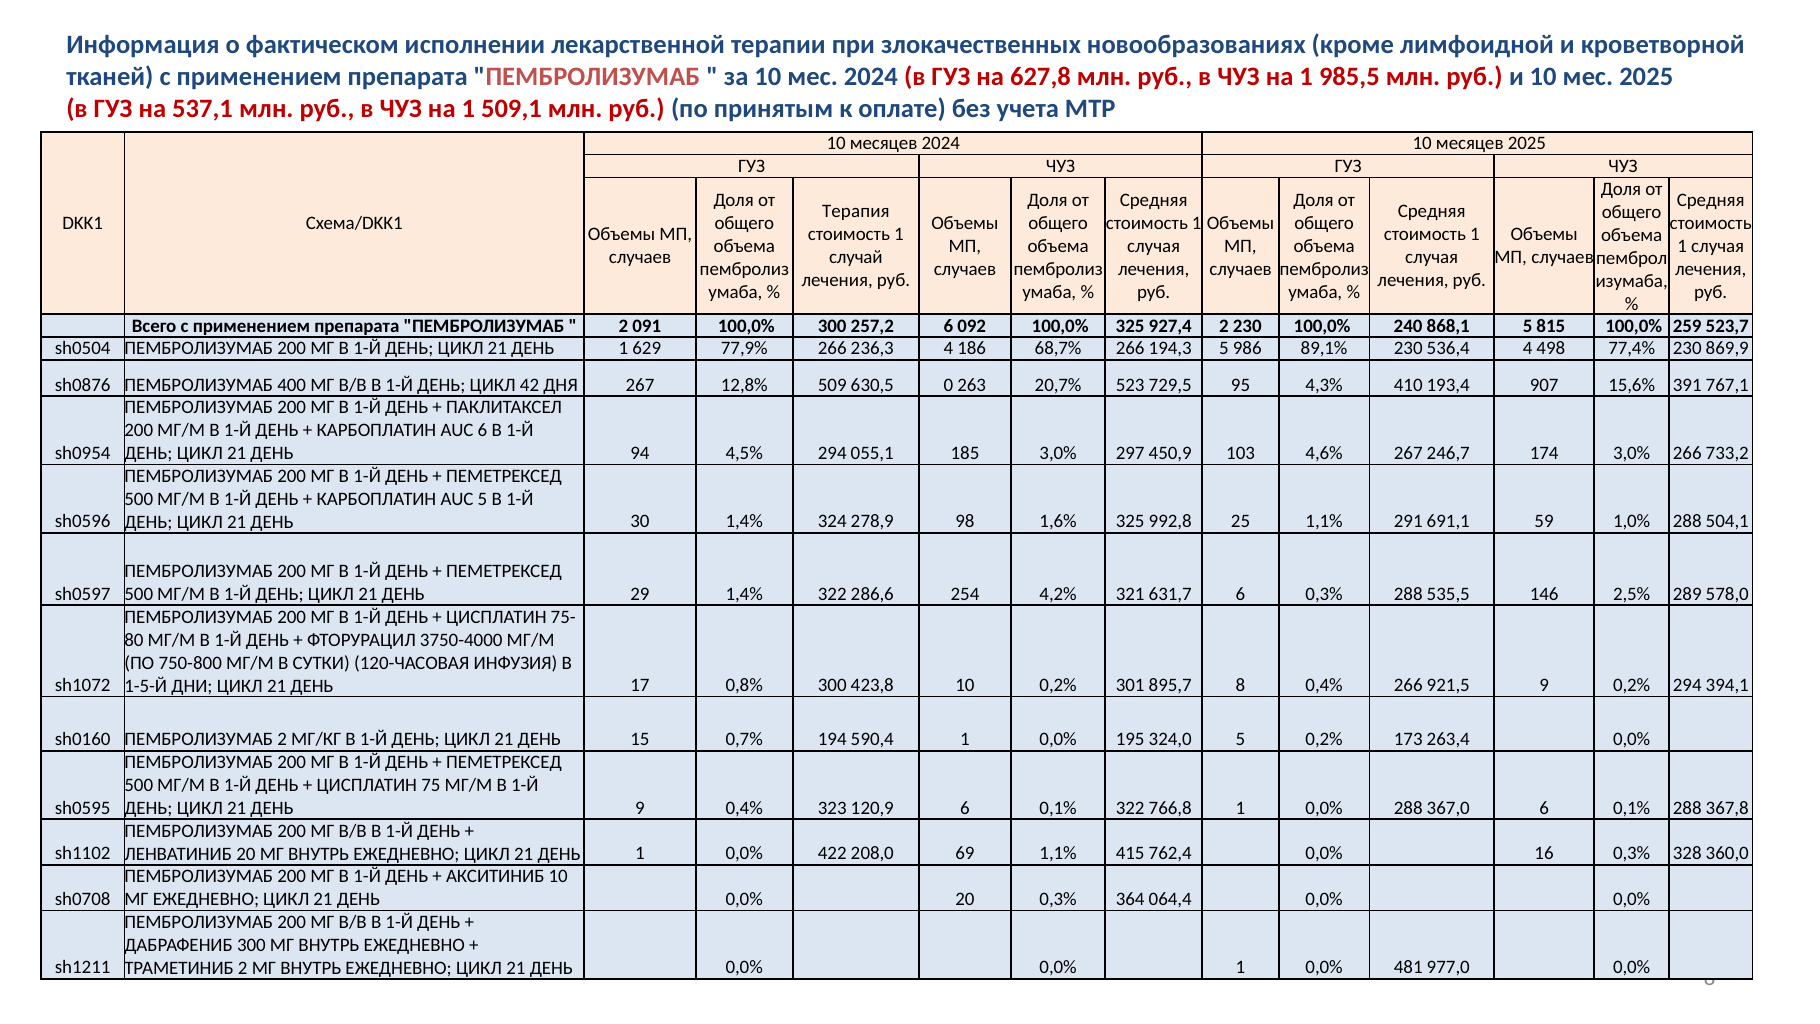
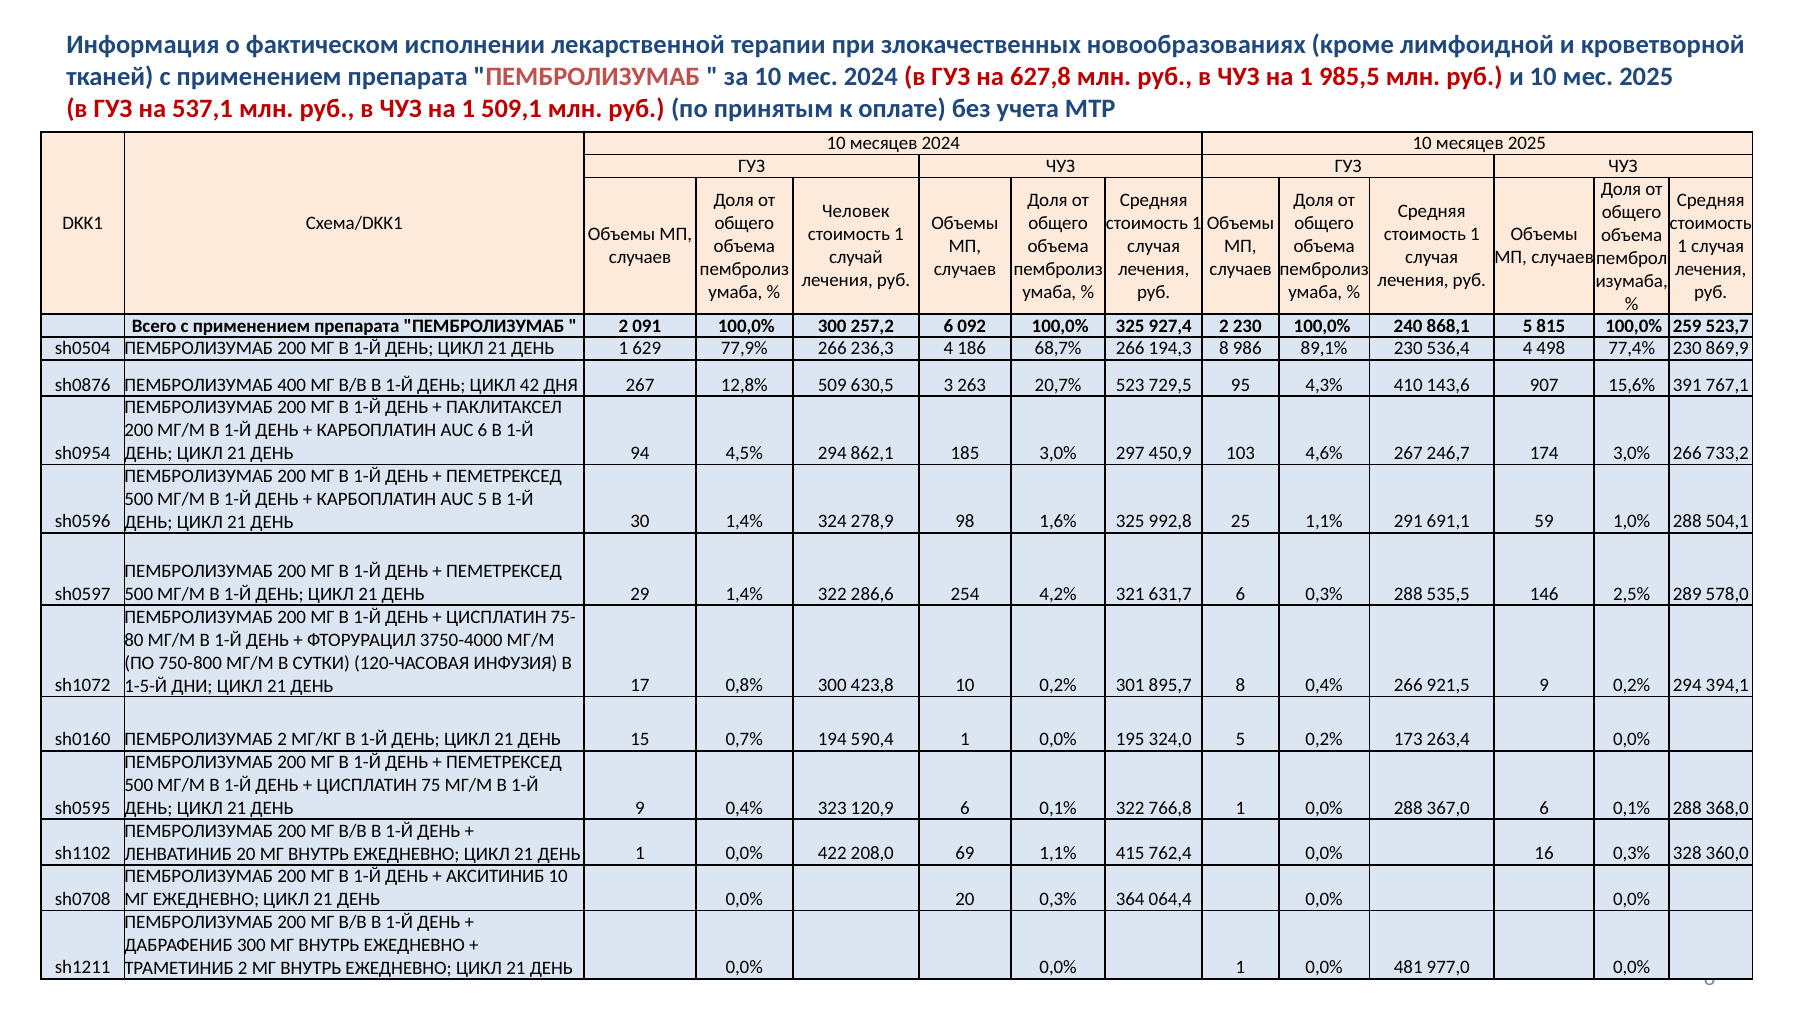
Терапия: Терапия -> Человек (856, 211)
194,3 5: 5 -> 8 (1224, 349)
0: 0 -> 3 (948, 385)
193,4: 193,4 -> 143,6 (1448, 385)
055,1: 055,1 -> 862,1 (872, 453)
367,8: 367,8 -> 368,0 (1727, 808)
